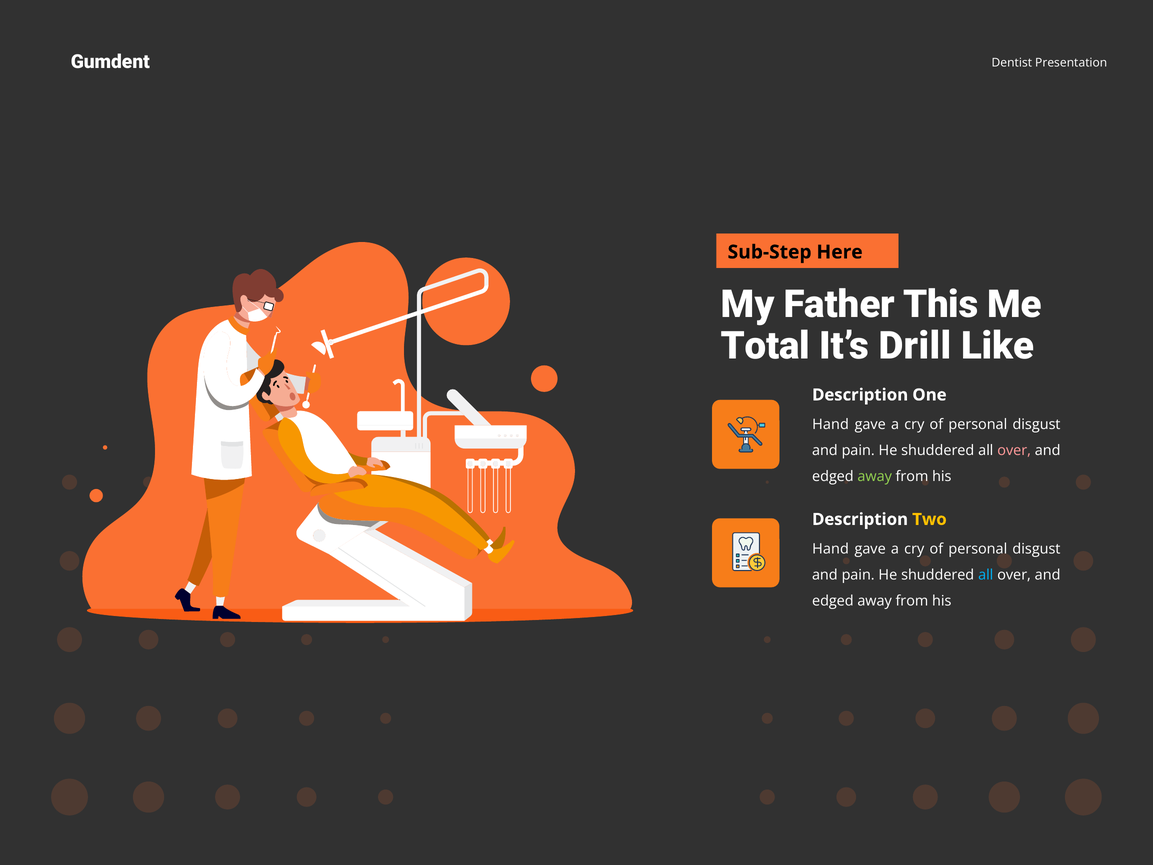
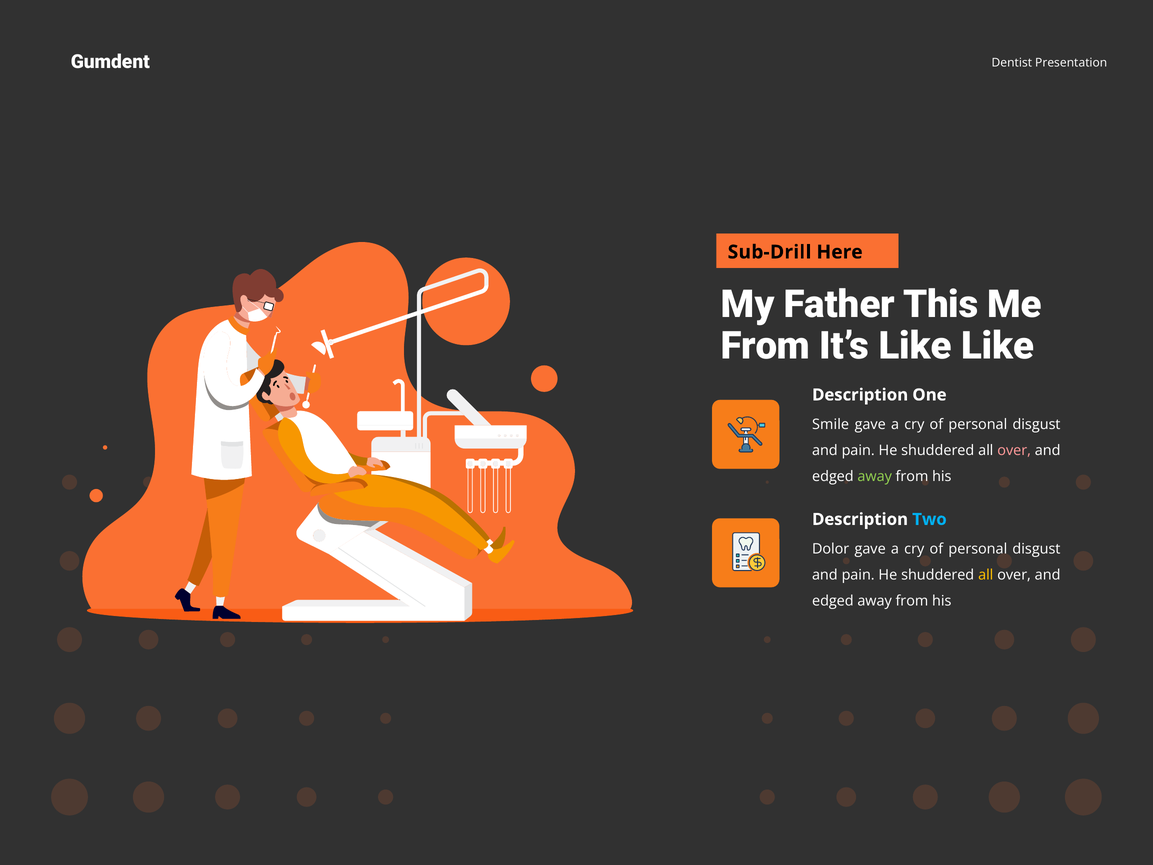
Sub-Step: Sub-Step -> Sub-Drill (769, 252)
Total: Total -> From (765, 346)
It’s Drill: Drill -> Like (915, 346)
Hand: Hand -> Smile (831, 424)
Two colour: yellow -> light blue (929, 519)
Hand: Hand -> Dolor (831, 549)
all colour: light blue -> yellow (986, 575)
